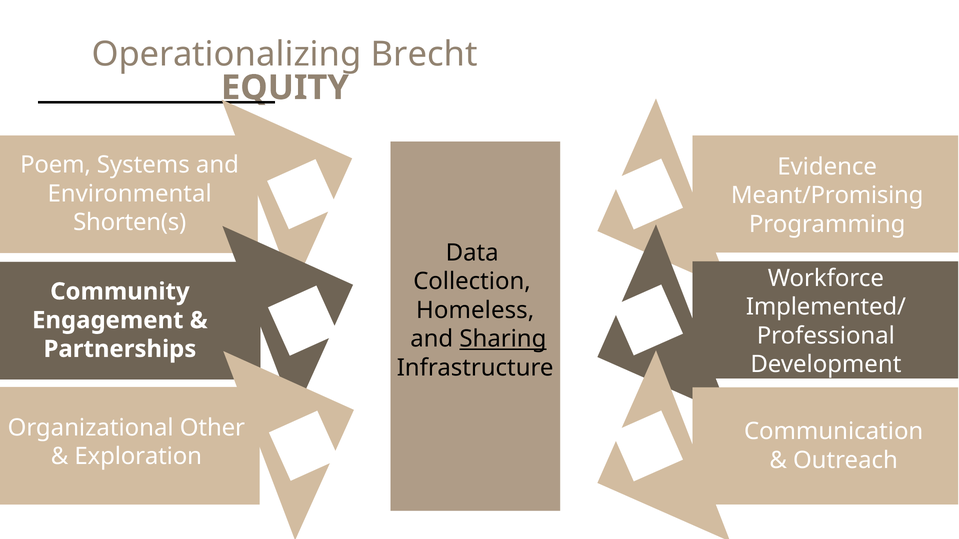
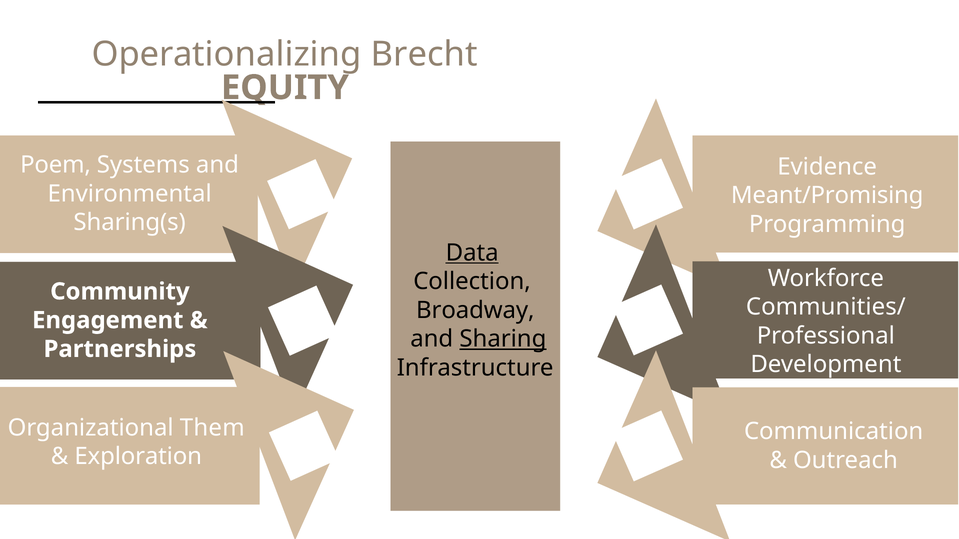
Shorten(s: Shorten(s -> Sharing(s (130, 223)
Data underline: none -> present (472, 253)
Implemented/: Implemented/ -> Communities/ (826, 307)
Homeless: Homeless -> Broadway (475, 310)
Other: Other -> Them (212, 428)
